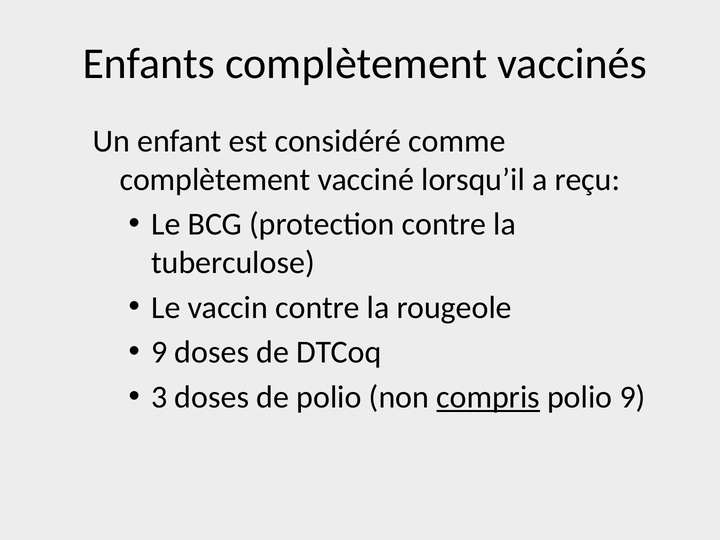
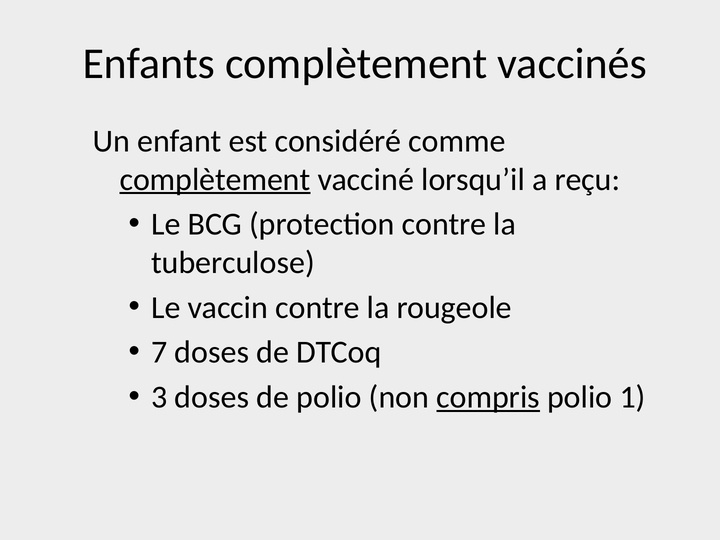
complètement underline: none -> present (215, 179)
9: 9 -> 7 (159, 352)
polio 9: 9 -> 1 (633, 397)
